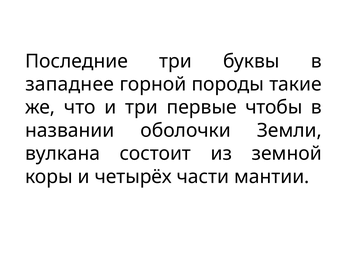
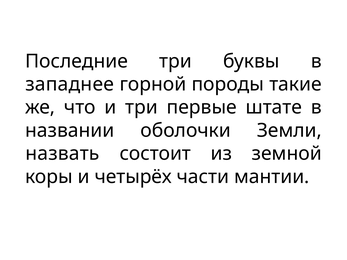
чтобы: чтобы -> штате (274, 107)
вулкана: вулкана -> назвать (62, 154)
